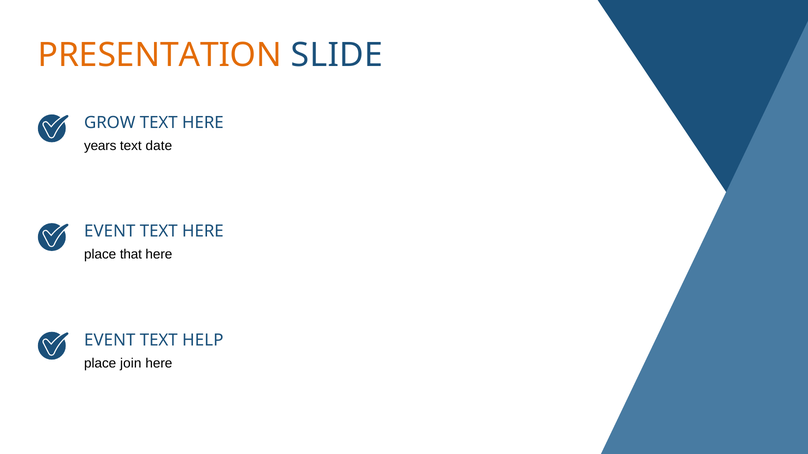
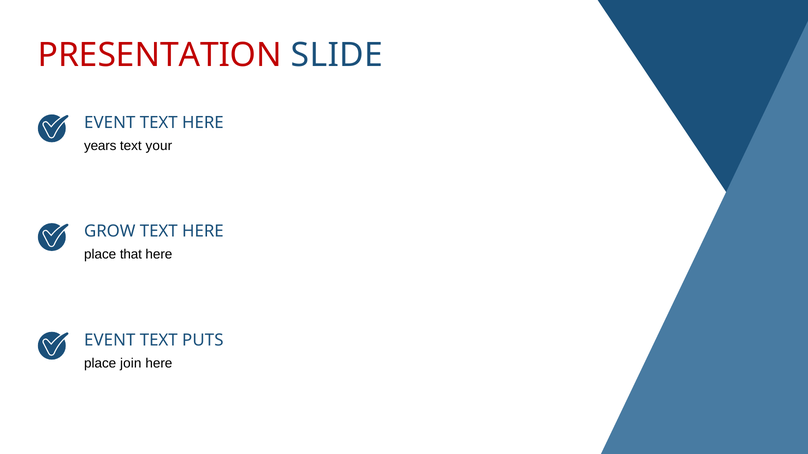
PRESENTATION colour: orange -> red (160, 55)
GROW: GROW -> EVENT (110, 123)
date: date -> your (159, 146)
EVENT: EVENT -> GROW (110, 232)
HELP: HELP -> PUTS (203, 340)
